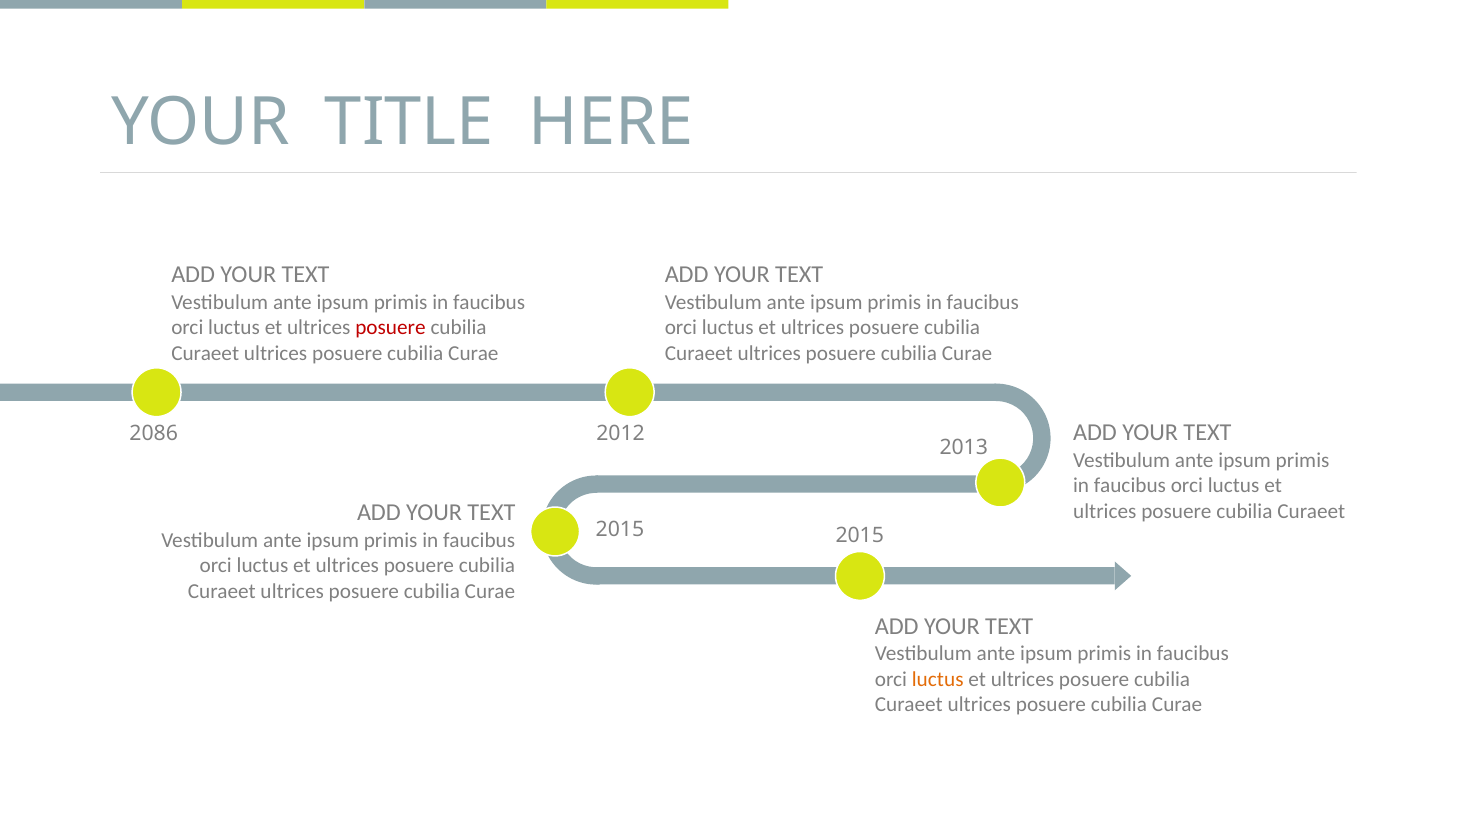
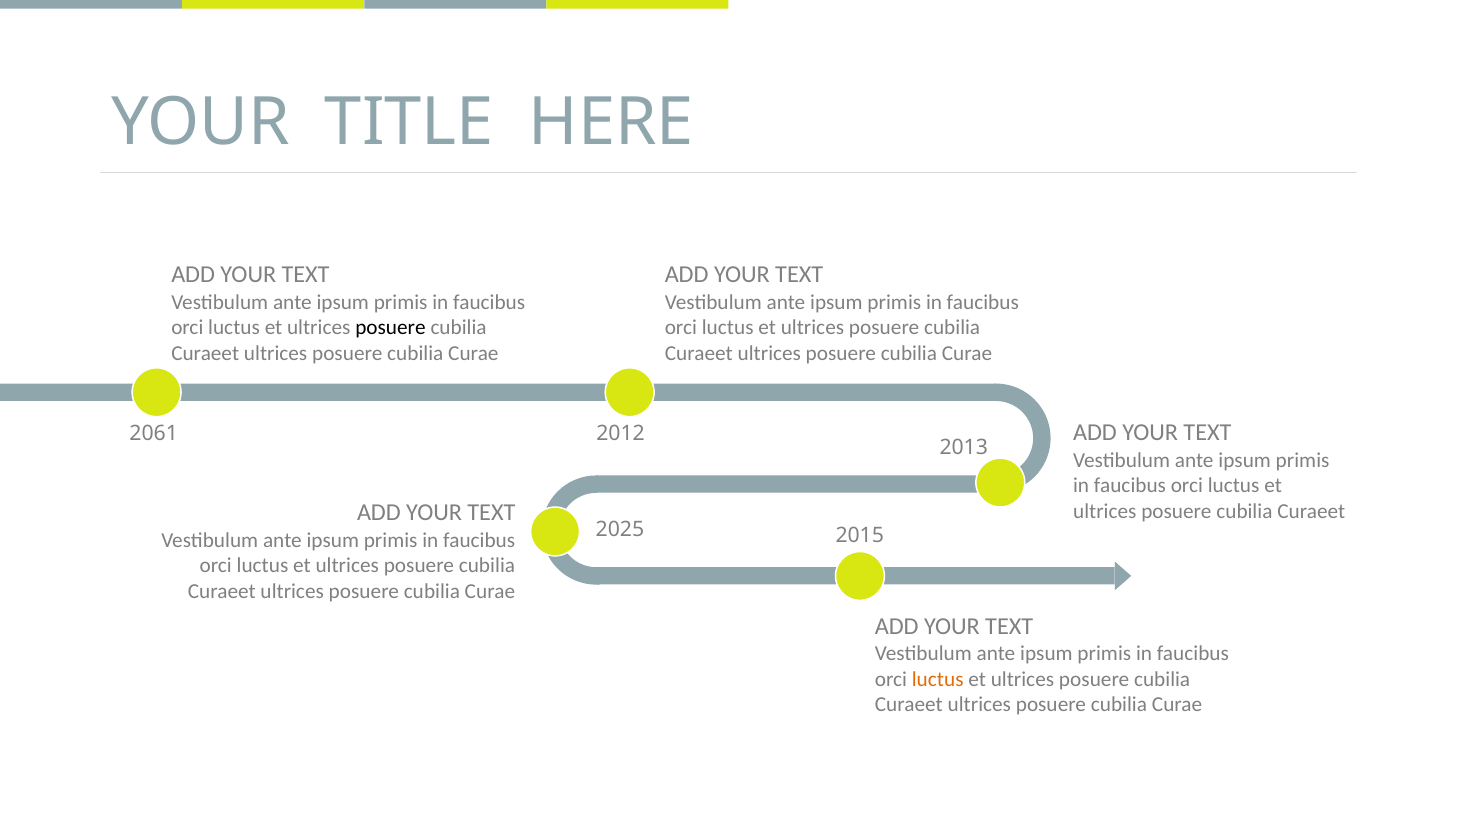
posuere colour: red -> black (390, 328)
2086: 2086 -> 2061 (154, 433)
2015: 2015 -> 2025 (620, 529)
